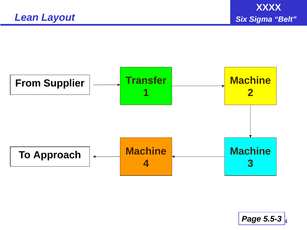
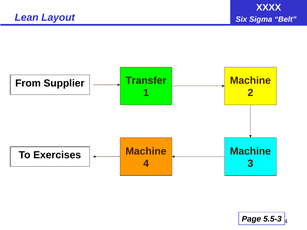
Approach: Approach -> Exercises (57, 155)
